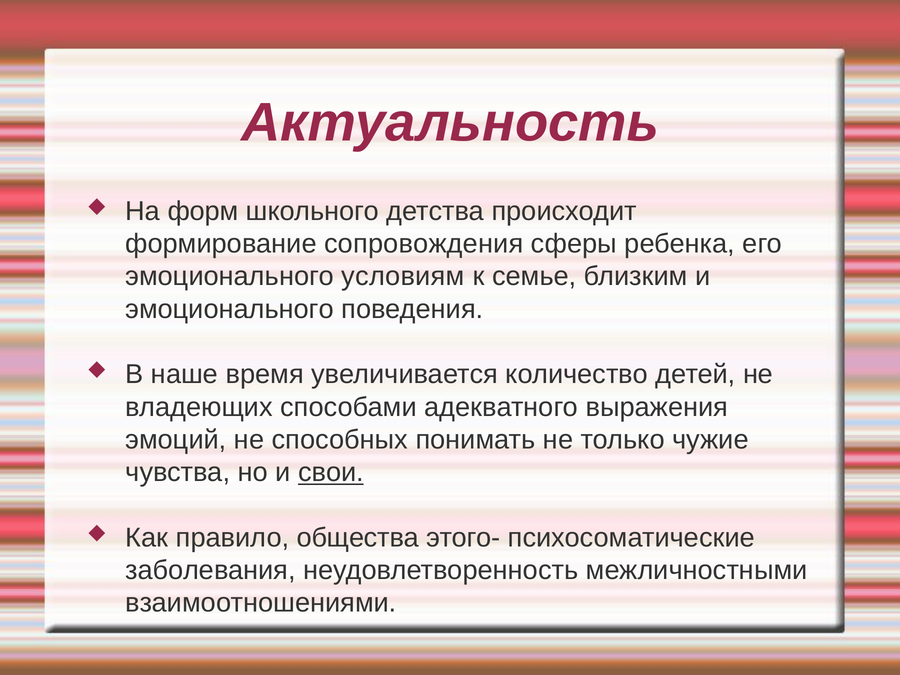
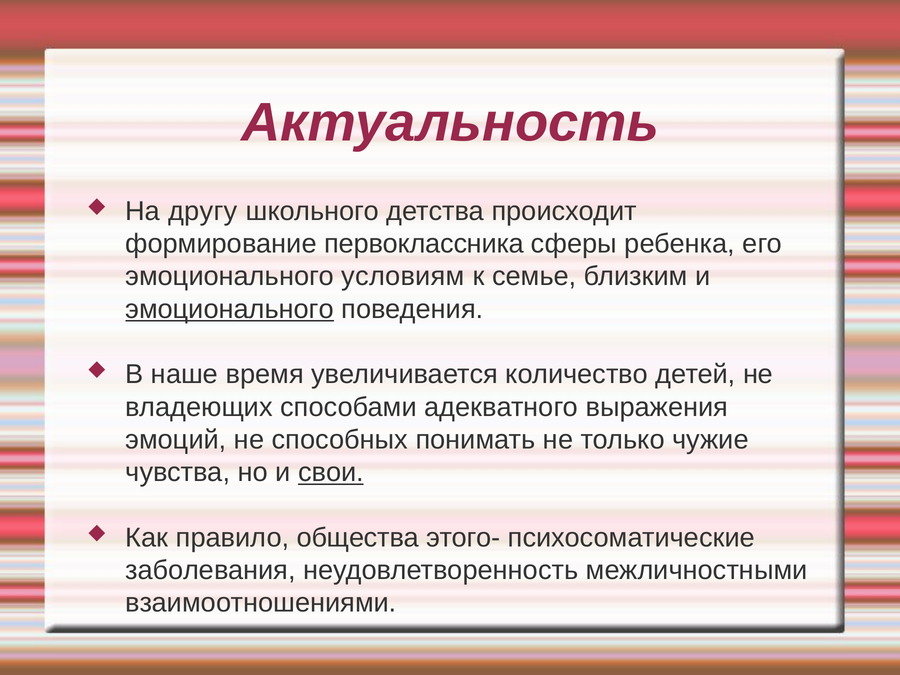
форм: форм -> другу (203, 211)
сопровождения: сопровождения -> первоклассника (424, 244)
эмоционального underline: none -> present (230, 309)
